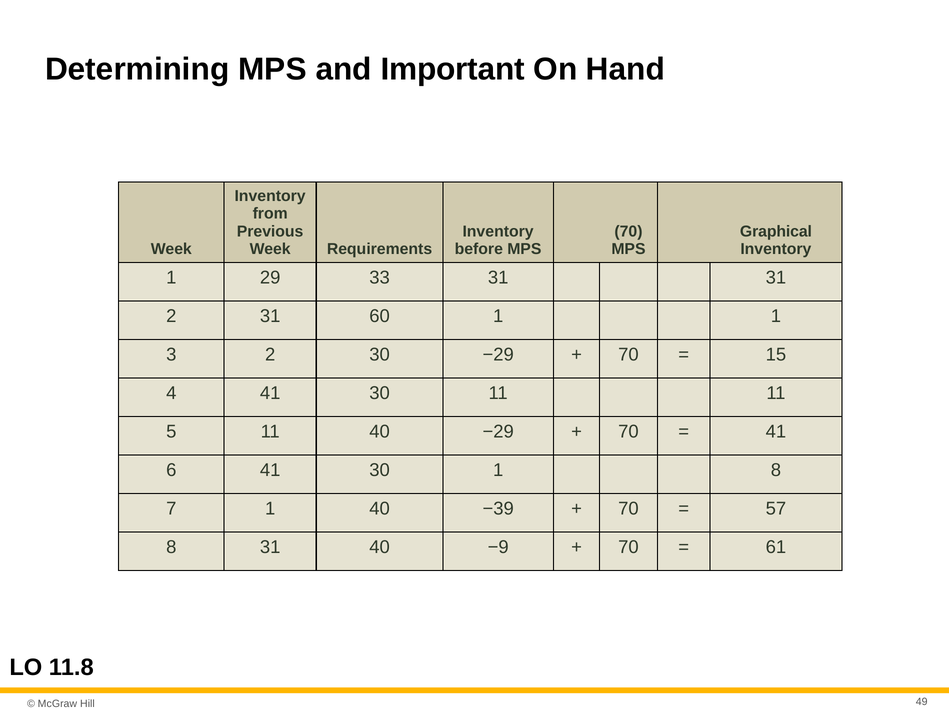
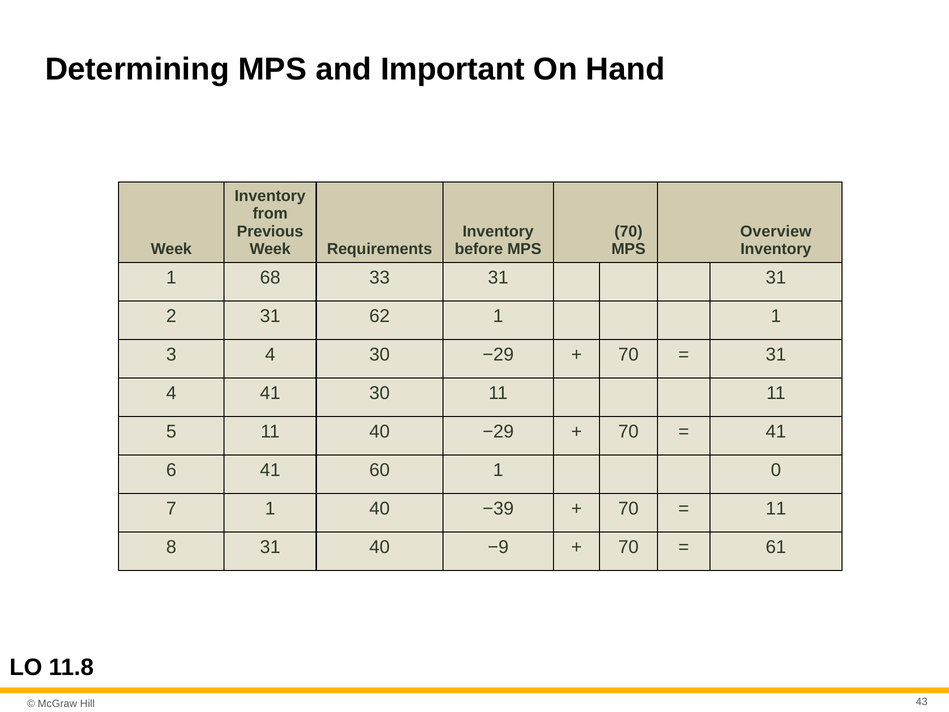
Graphical: Graphical -> Overview (776, 231)
29: 29 -> 68 (270, 278)
60: 60 -> 62 (380, 316)
3 2: 2 -> 4 (270, 355)
15: 15 -> 31 (776, 355)
6 41 30: 30 -> 60 (380, 470)
1 8: 8 -> 0 (776, 470)
57: 57 -> 11 (776, 509)
49: 49 -> 43 (922, 702)
